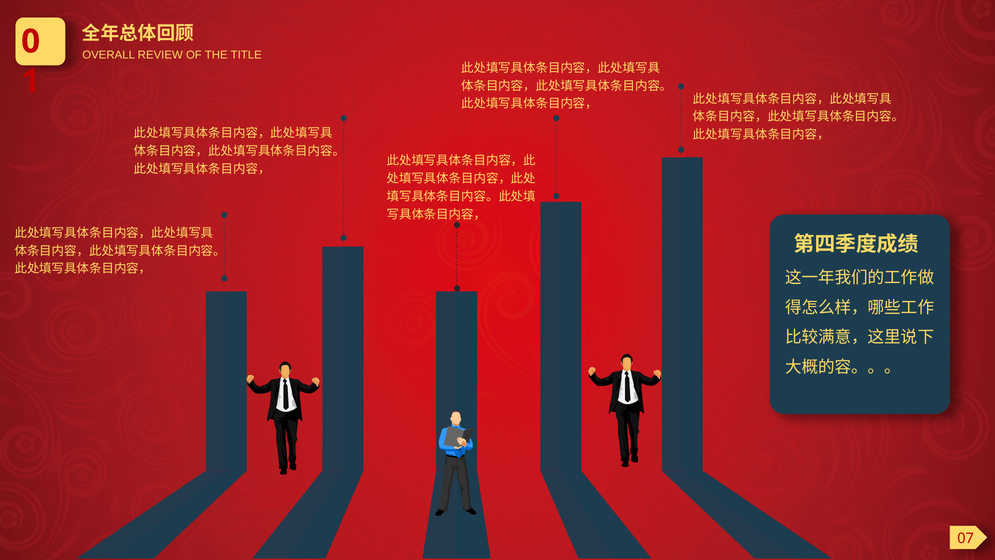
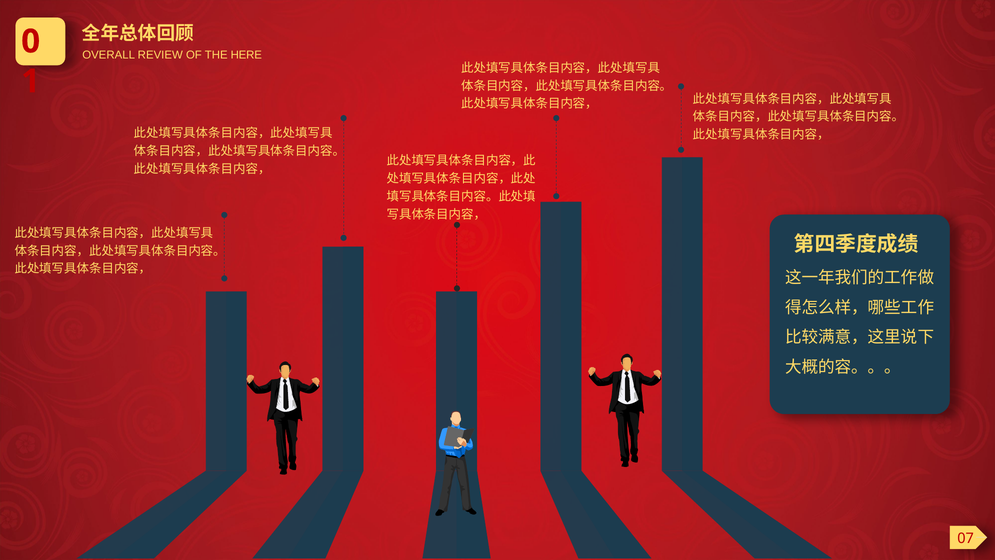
TITLE: TITLE -> HERE (246, 55)
